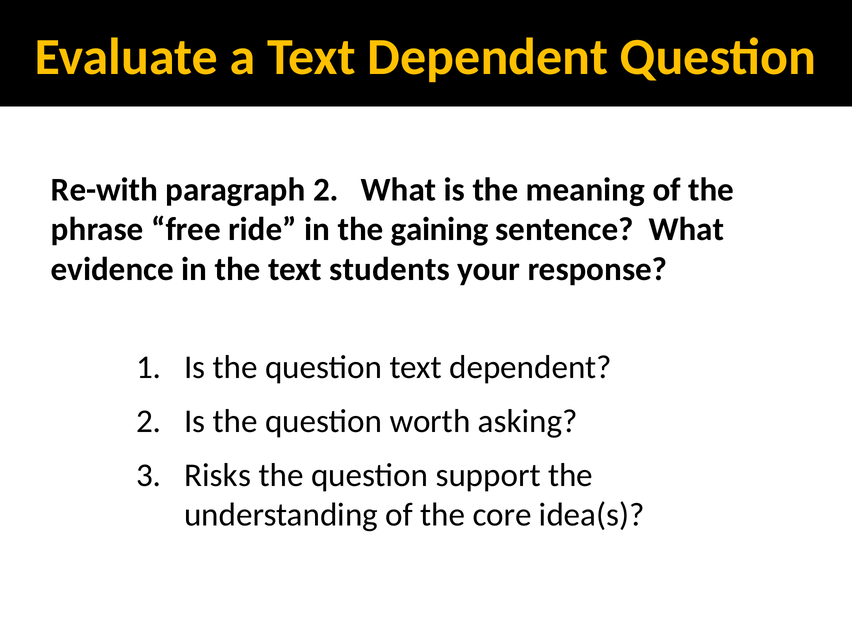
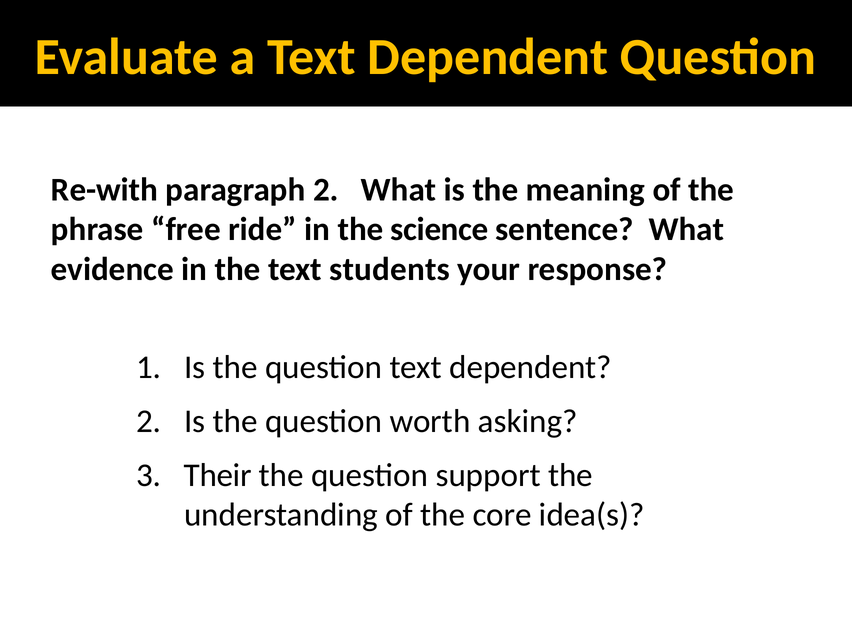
gaining: gaining -> science (440, 229)
Risks: Risks -> Their (218, 475)
